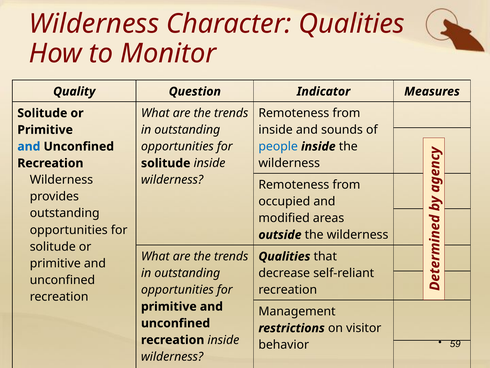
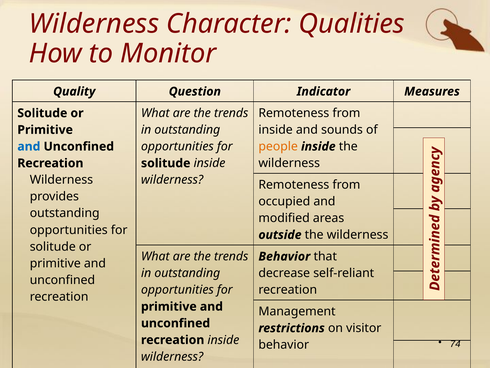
people colour: blue -> orange (278, 146)
Qualities: Qualities -> Behavior (284, 256)
59: 59 -> 74 (455, 344)
